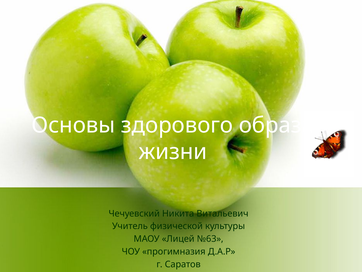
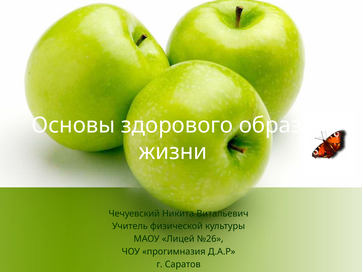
№63: №63 -> №26 (210, 238)
